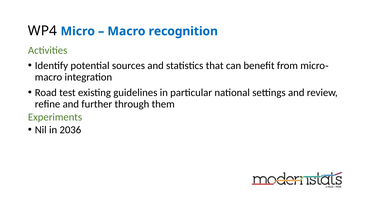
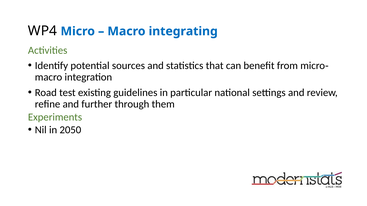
recognition: recognition -> integrating (183, 31)
2036: 2036 -> 2050 (70, 130)
